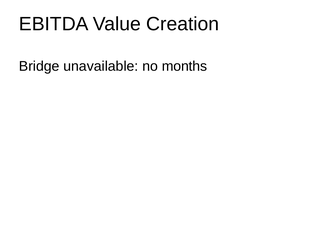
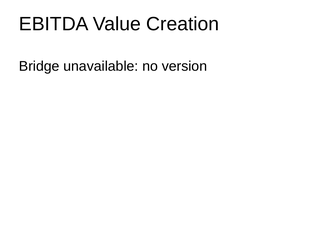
months: months -> version (184, 66)
